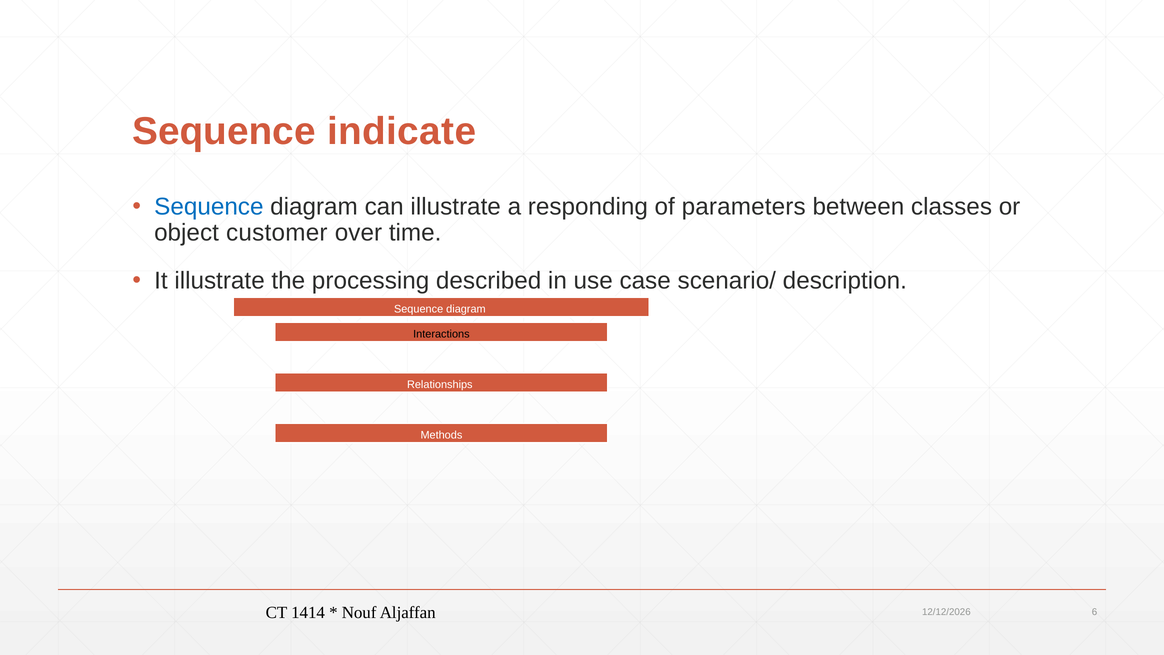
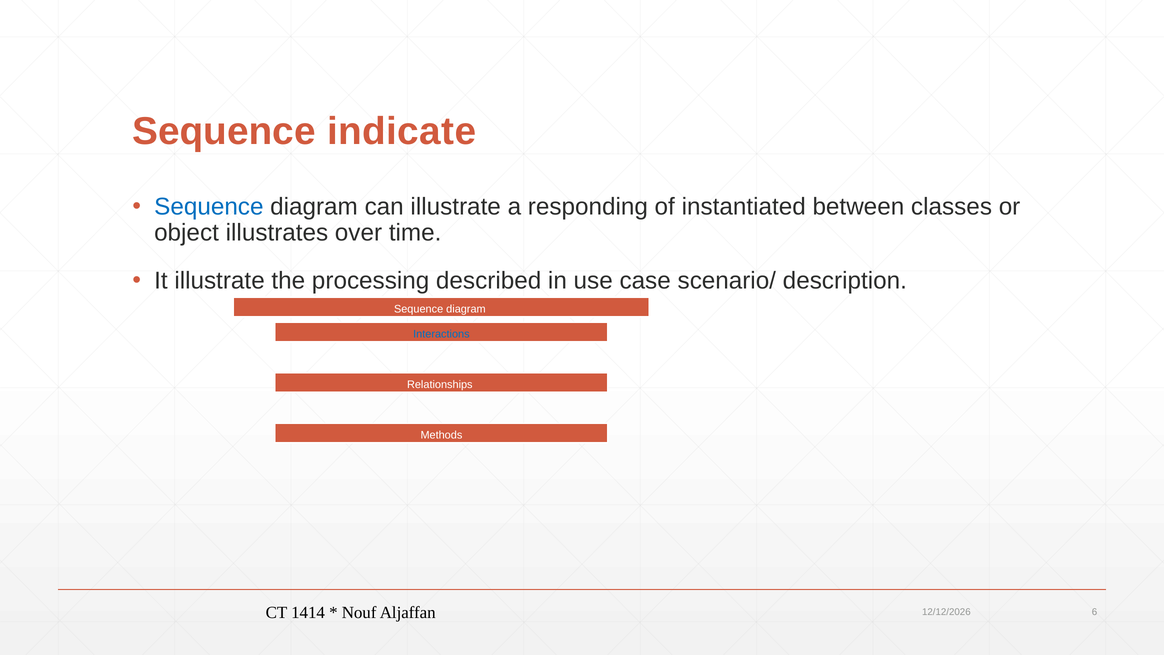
parameters: parameters -> instantiated (744, 206)
customer: customer -> illustrates (277, 233)
Interactions colour: black -> blue (441, 334)
